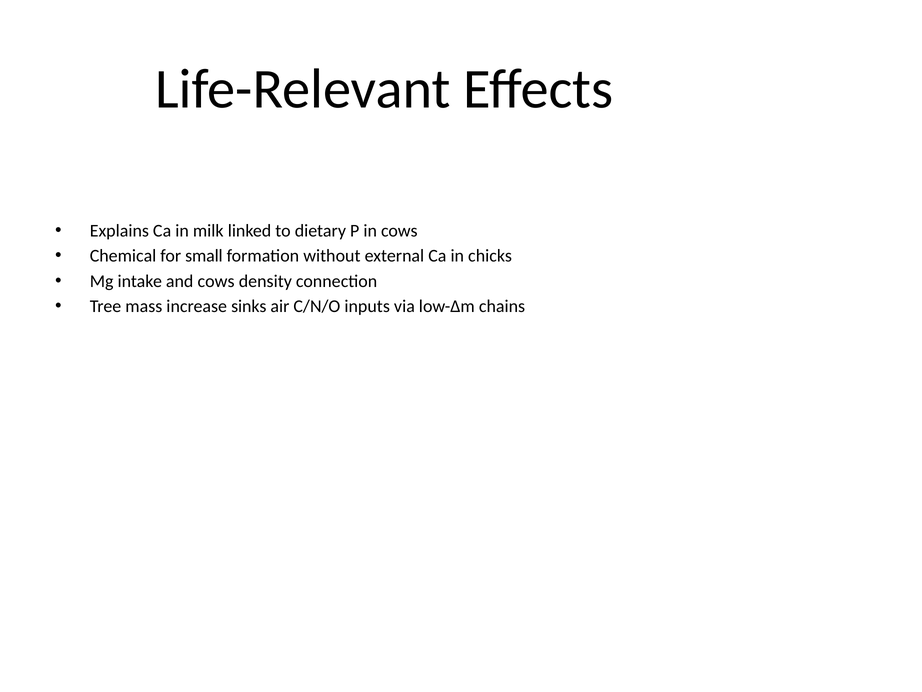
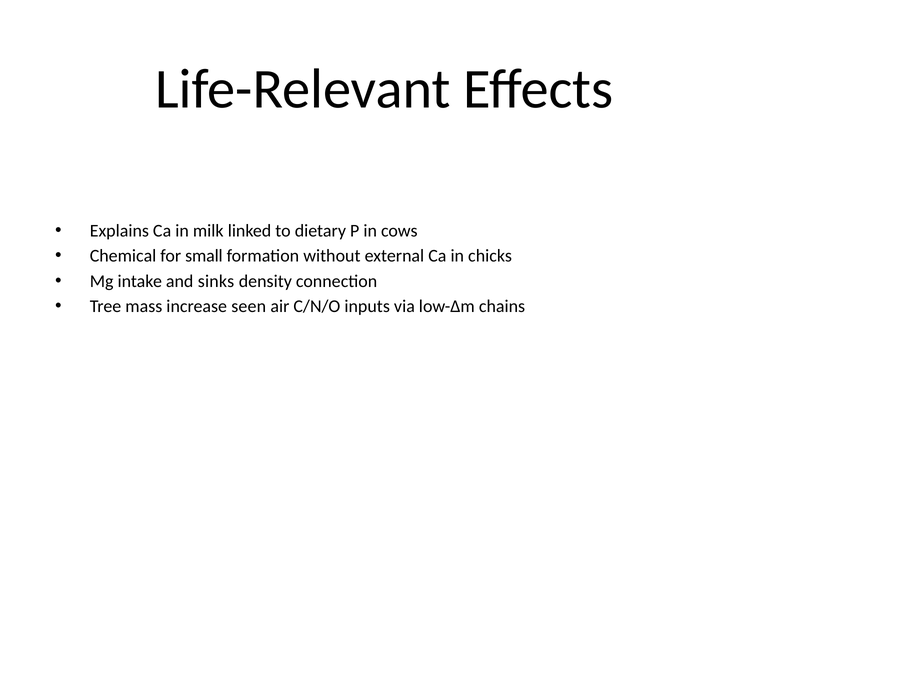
and cows: cows -> sinks (216, 281)
sinks: sinks -> seen (249, 306)
